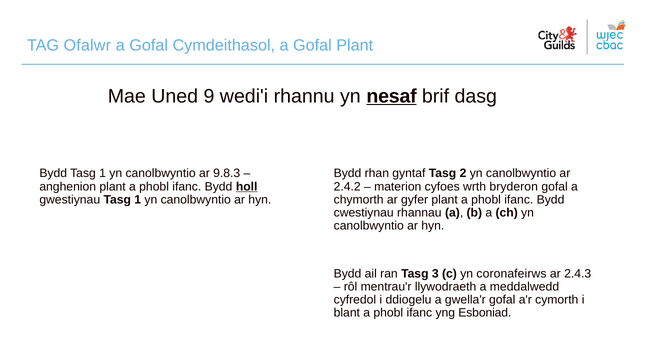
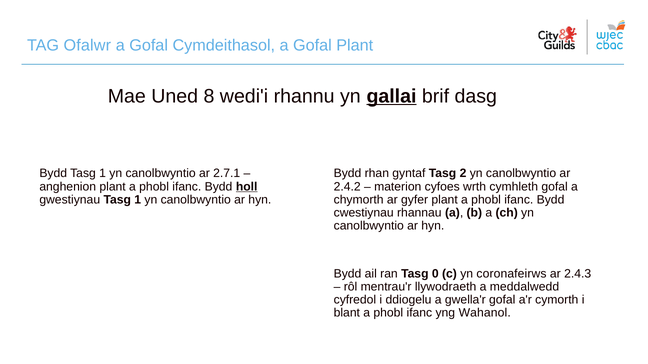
9: 9 -> 8 (209, 96)
nesaf: nesaf -> gallai (391, 96)
9.8.3: 9.8.3 -> 2.7.1 (227, 174)
bryderon: bryderon -> cymhleth (514, 187)
3: 3 -> 0 (435, 274)
Esboniad: Esboniad -> Wahanol (485, 313)
